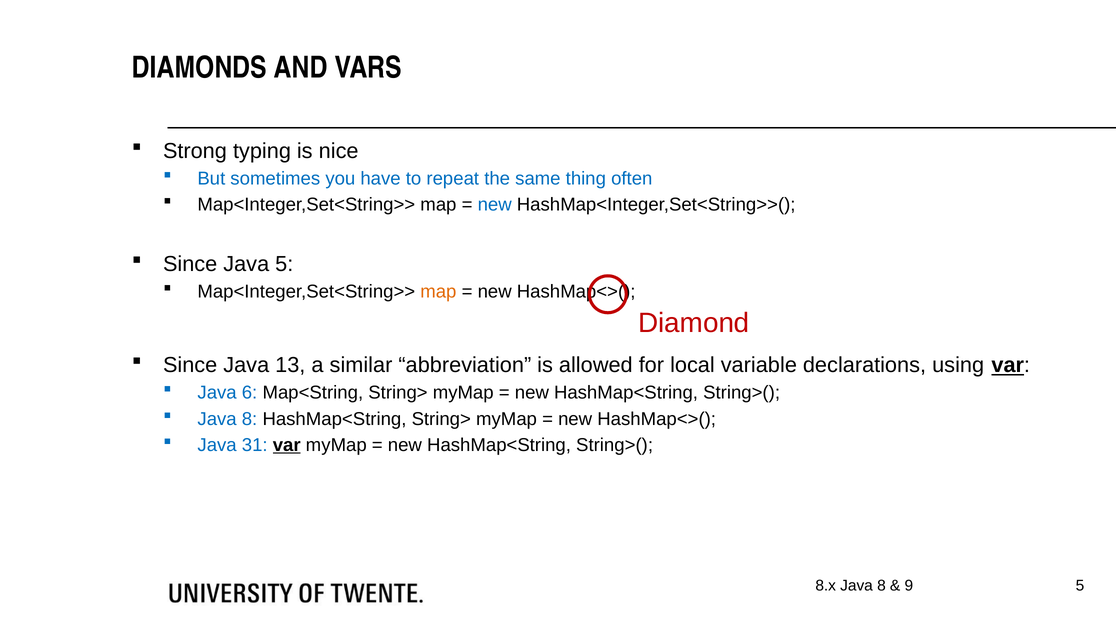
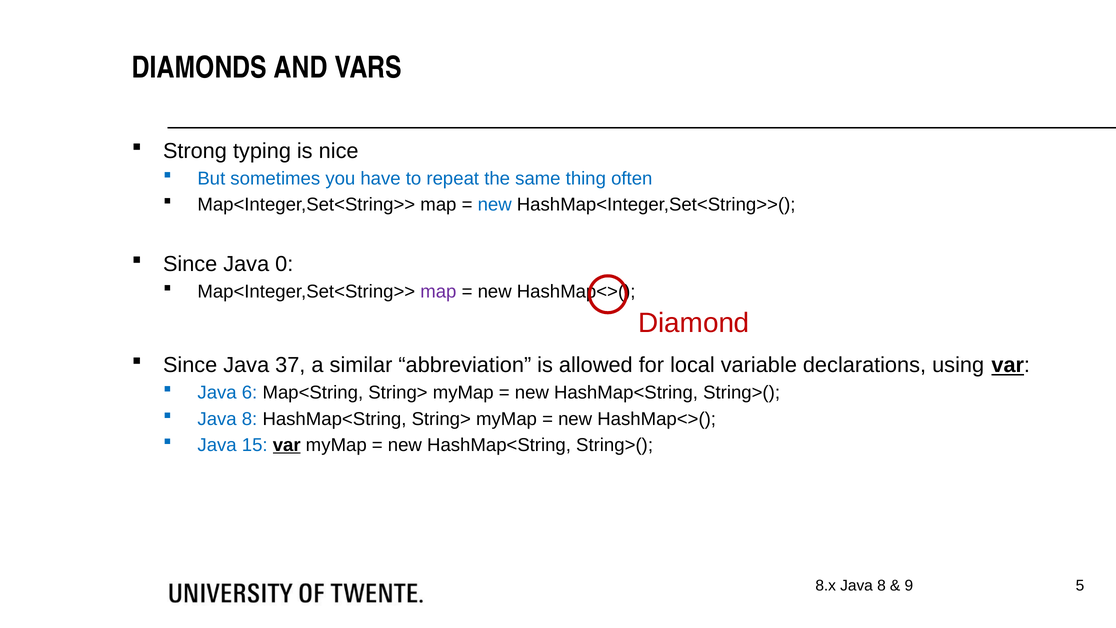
Java 5: 5 -> 0 (284, 264)
map colour: orange -> purple (438, 292)
13: 13 -> 37 (290, 365)
31: 31 -> 15 (255, 445)
